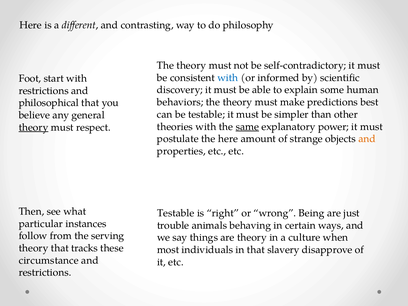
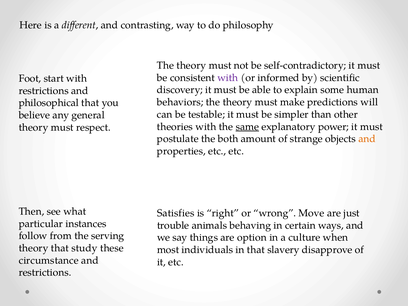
with colour: blue -> purple (228, 78)
best: best -> will (369, 102)
theory underline: present -> none (34, 127)
the here: here -> both (228, 139)
Testable: Testable -> Satisfies (176, 213)
Being: Being -> Move (312, 213)
are theory: theory -> option (252, 238)
tracks: tracks -> study (84, 248)
